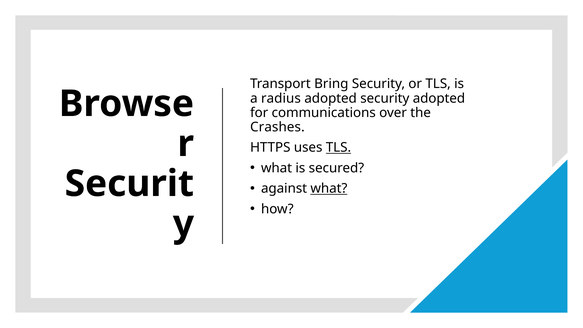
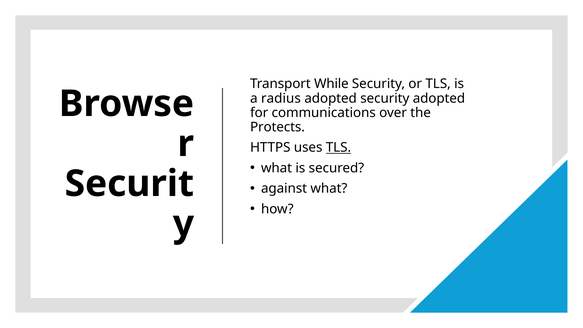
Bring: Bring -> While (331, 84)
Crashes: Crashes -> Protects (278, 127)
what underline: present -> none (329, 189)
